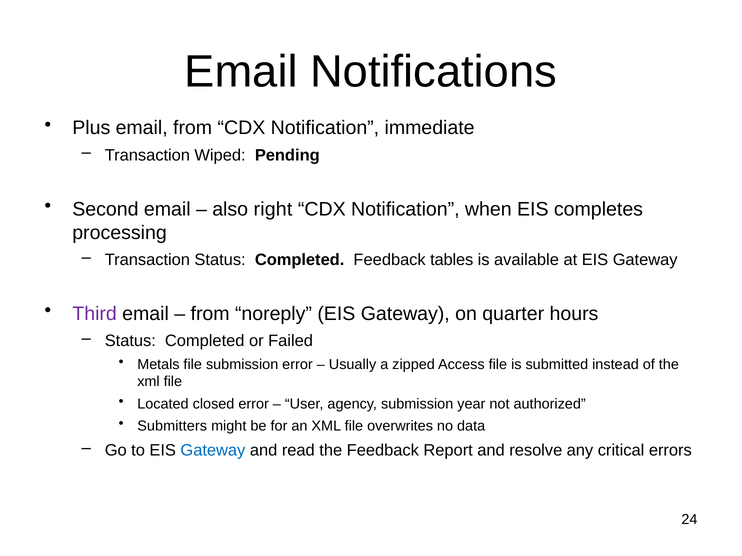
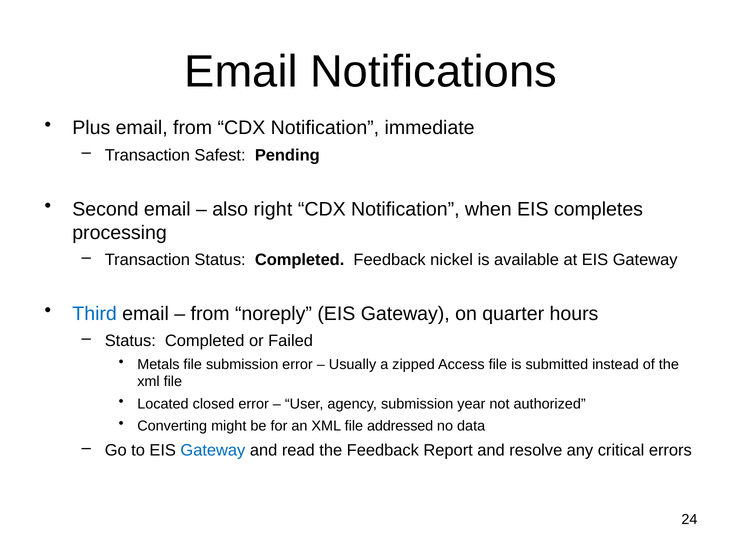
Wiped: Wiped -> Safest (220, 155)
tables: tables -> nickel (452, 260)
Third colour: purple -> blue (95, 314)
Submitters: Submitters -> Converting (172, 426)
overwrites: overwrites -> addressed (400, 426)
